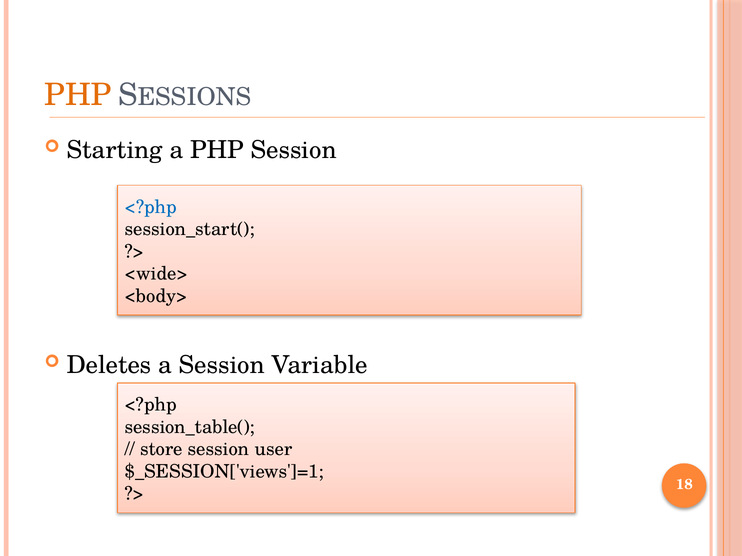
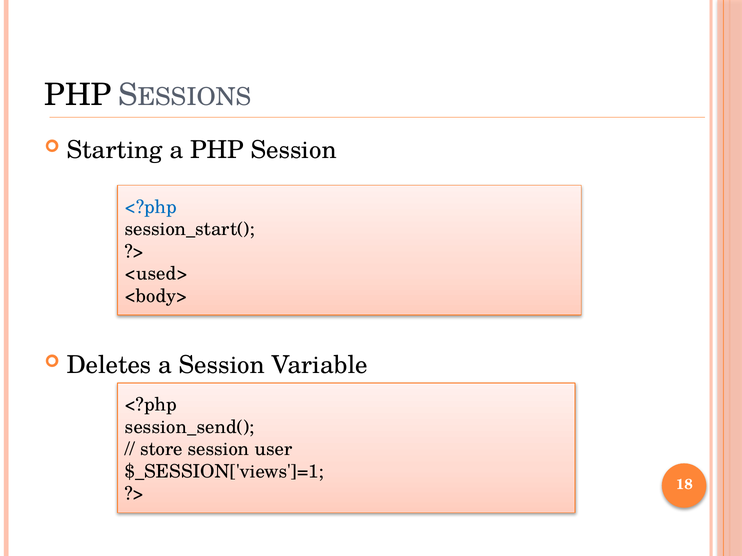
PHP colour: orange -> black (78, 95)
<wide>: <wide> -> <used> (156, 274)
session_table(: session_table( -> session_send( (190, 427)
